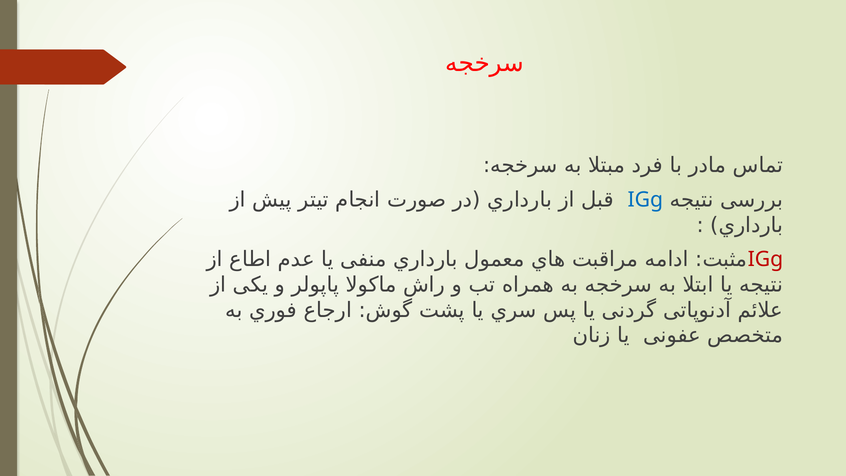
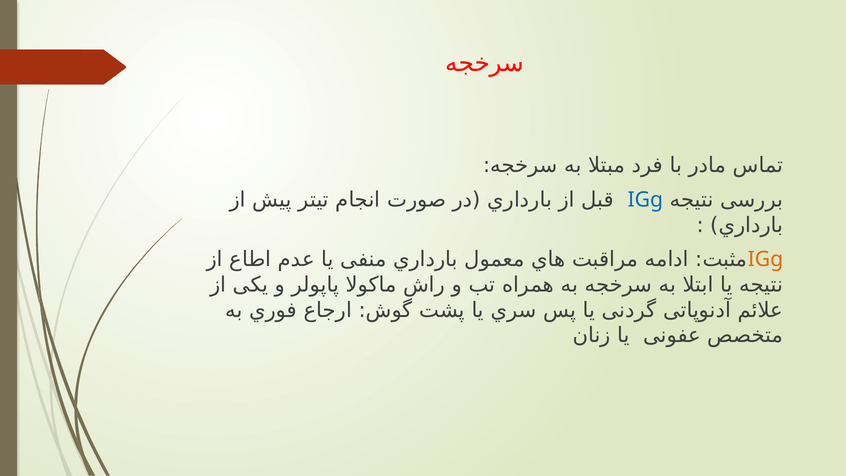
IGg colour: red -> orange (765, 259)
